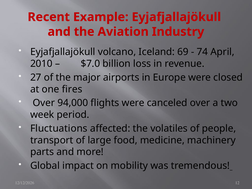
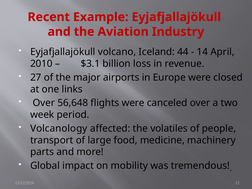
69: 69 -> 44 (183, 52)
74: 74 -> 14 (202, 52)
$7.0: $7.0 -> $3.1 (90, 64)
fires: fires -> links (72, 89)
94,000: 94,000 -> 56,648 (73, 103)
Fluctuations: Fluctuations -> Volcanology (59, 128)
